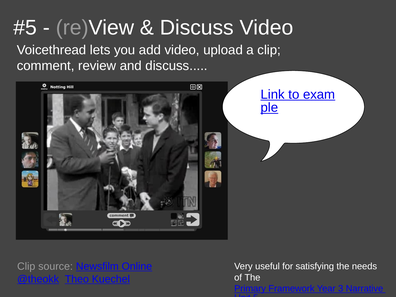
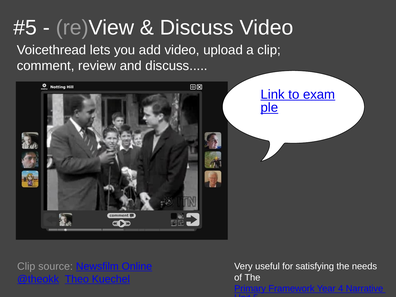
3: 3 -> 4 (341, 289)
